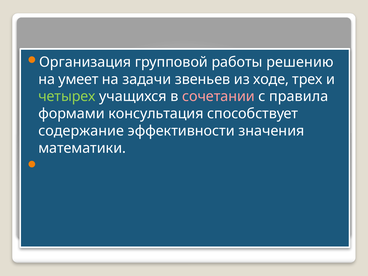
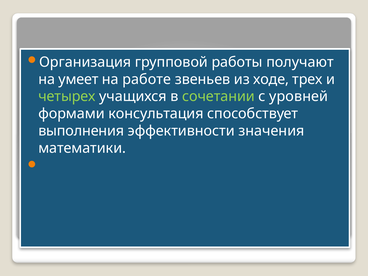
решению: решению -> получают (300, 62)
задачи: задачи -> работе (147, 79)
сочетании colour: pink -> light green (218, 97)
правила: правила -> уровней (299, 97)
содержание: содержание -> выполнения (81, 131)
